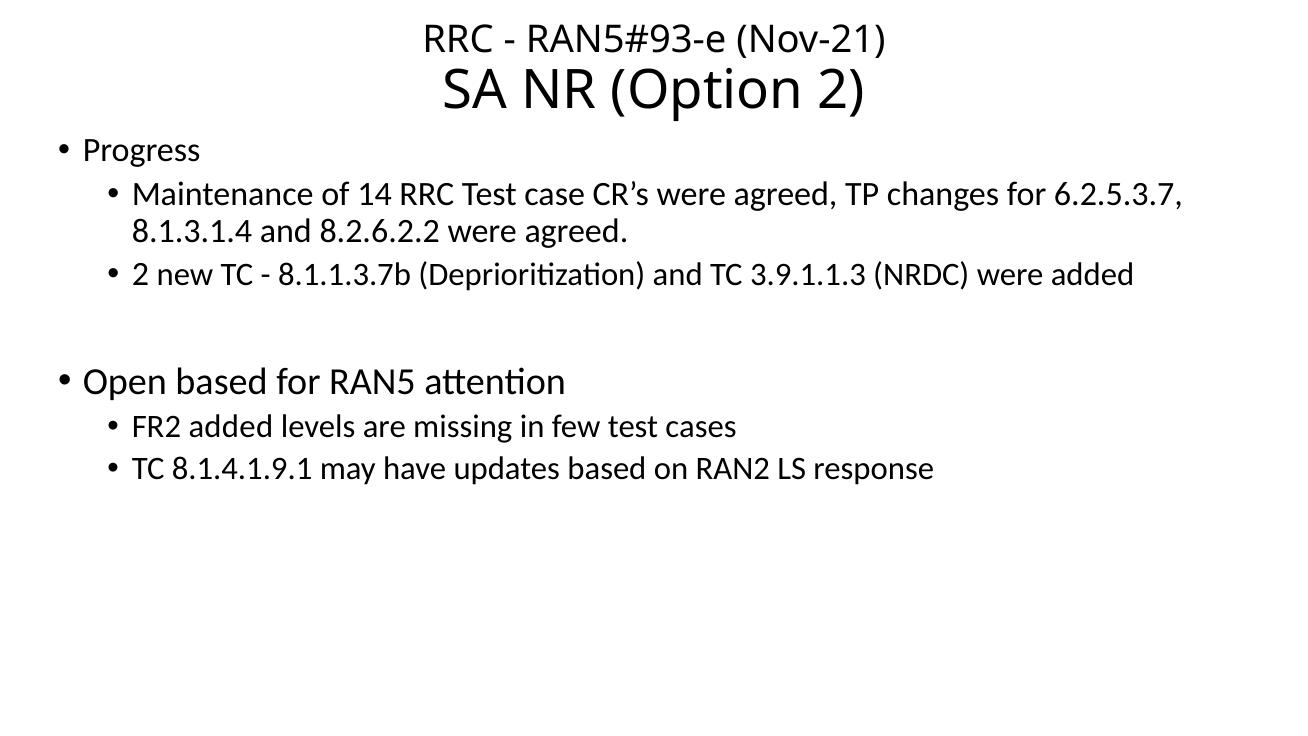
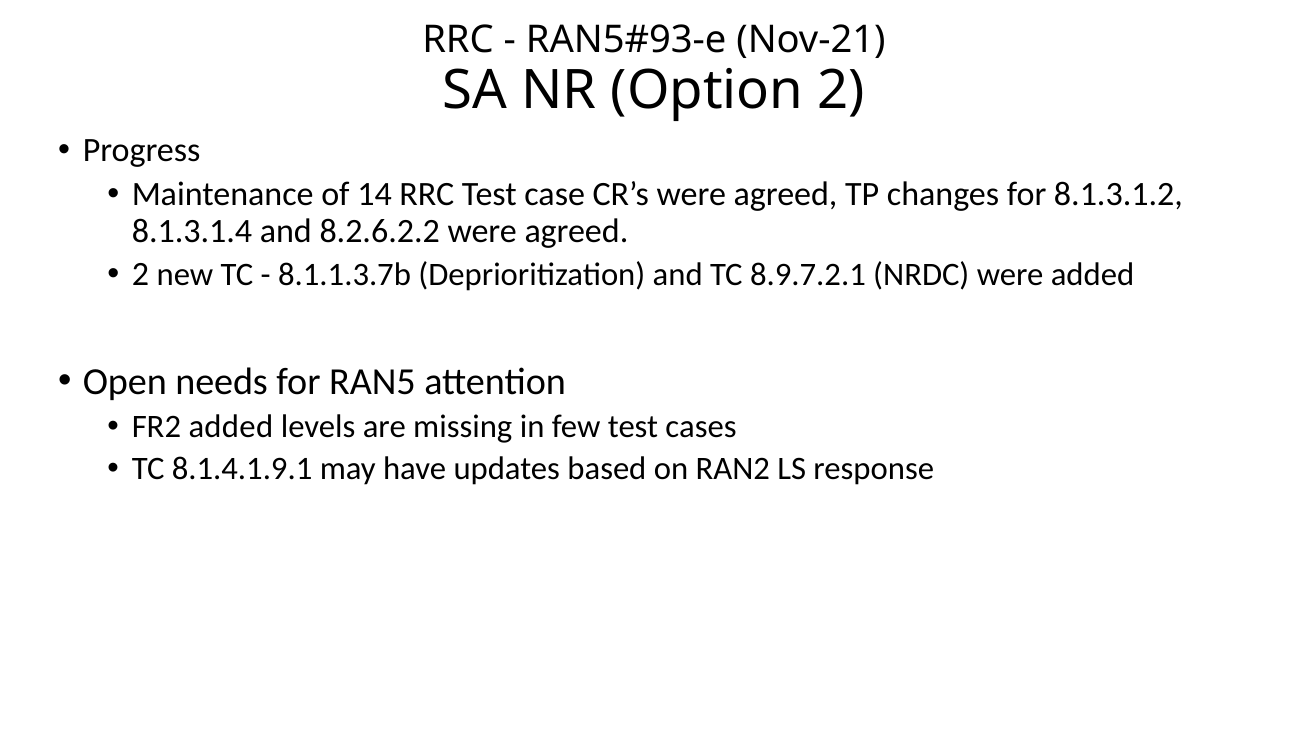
6.2.5.3.7: 6.2.5.3.7 -> 8.1.3.1.2 (1118, 194)
3.9.1.1.3: 3.9.1.1.3 -> 8.9.7.2.1 (808, 275)
Open based: based -> needs (222, 382)
